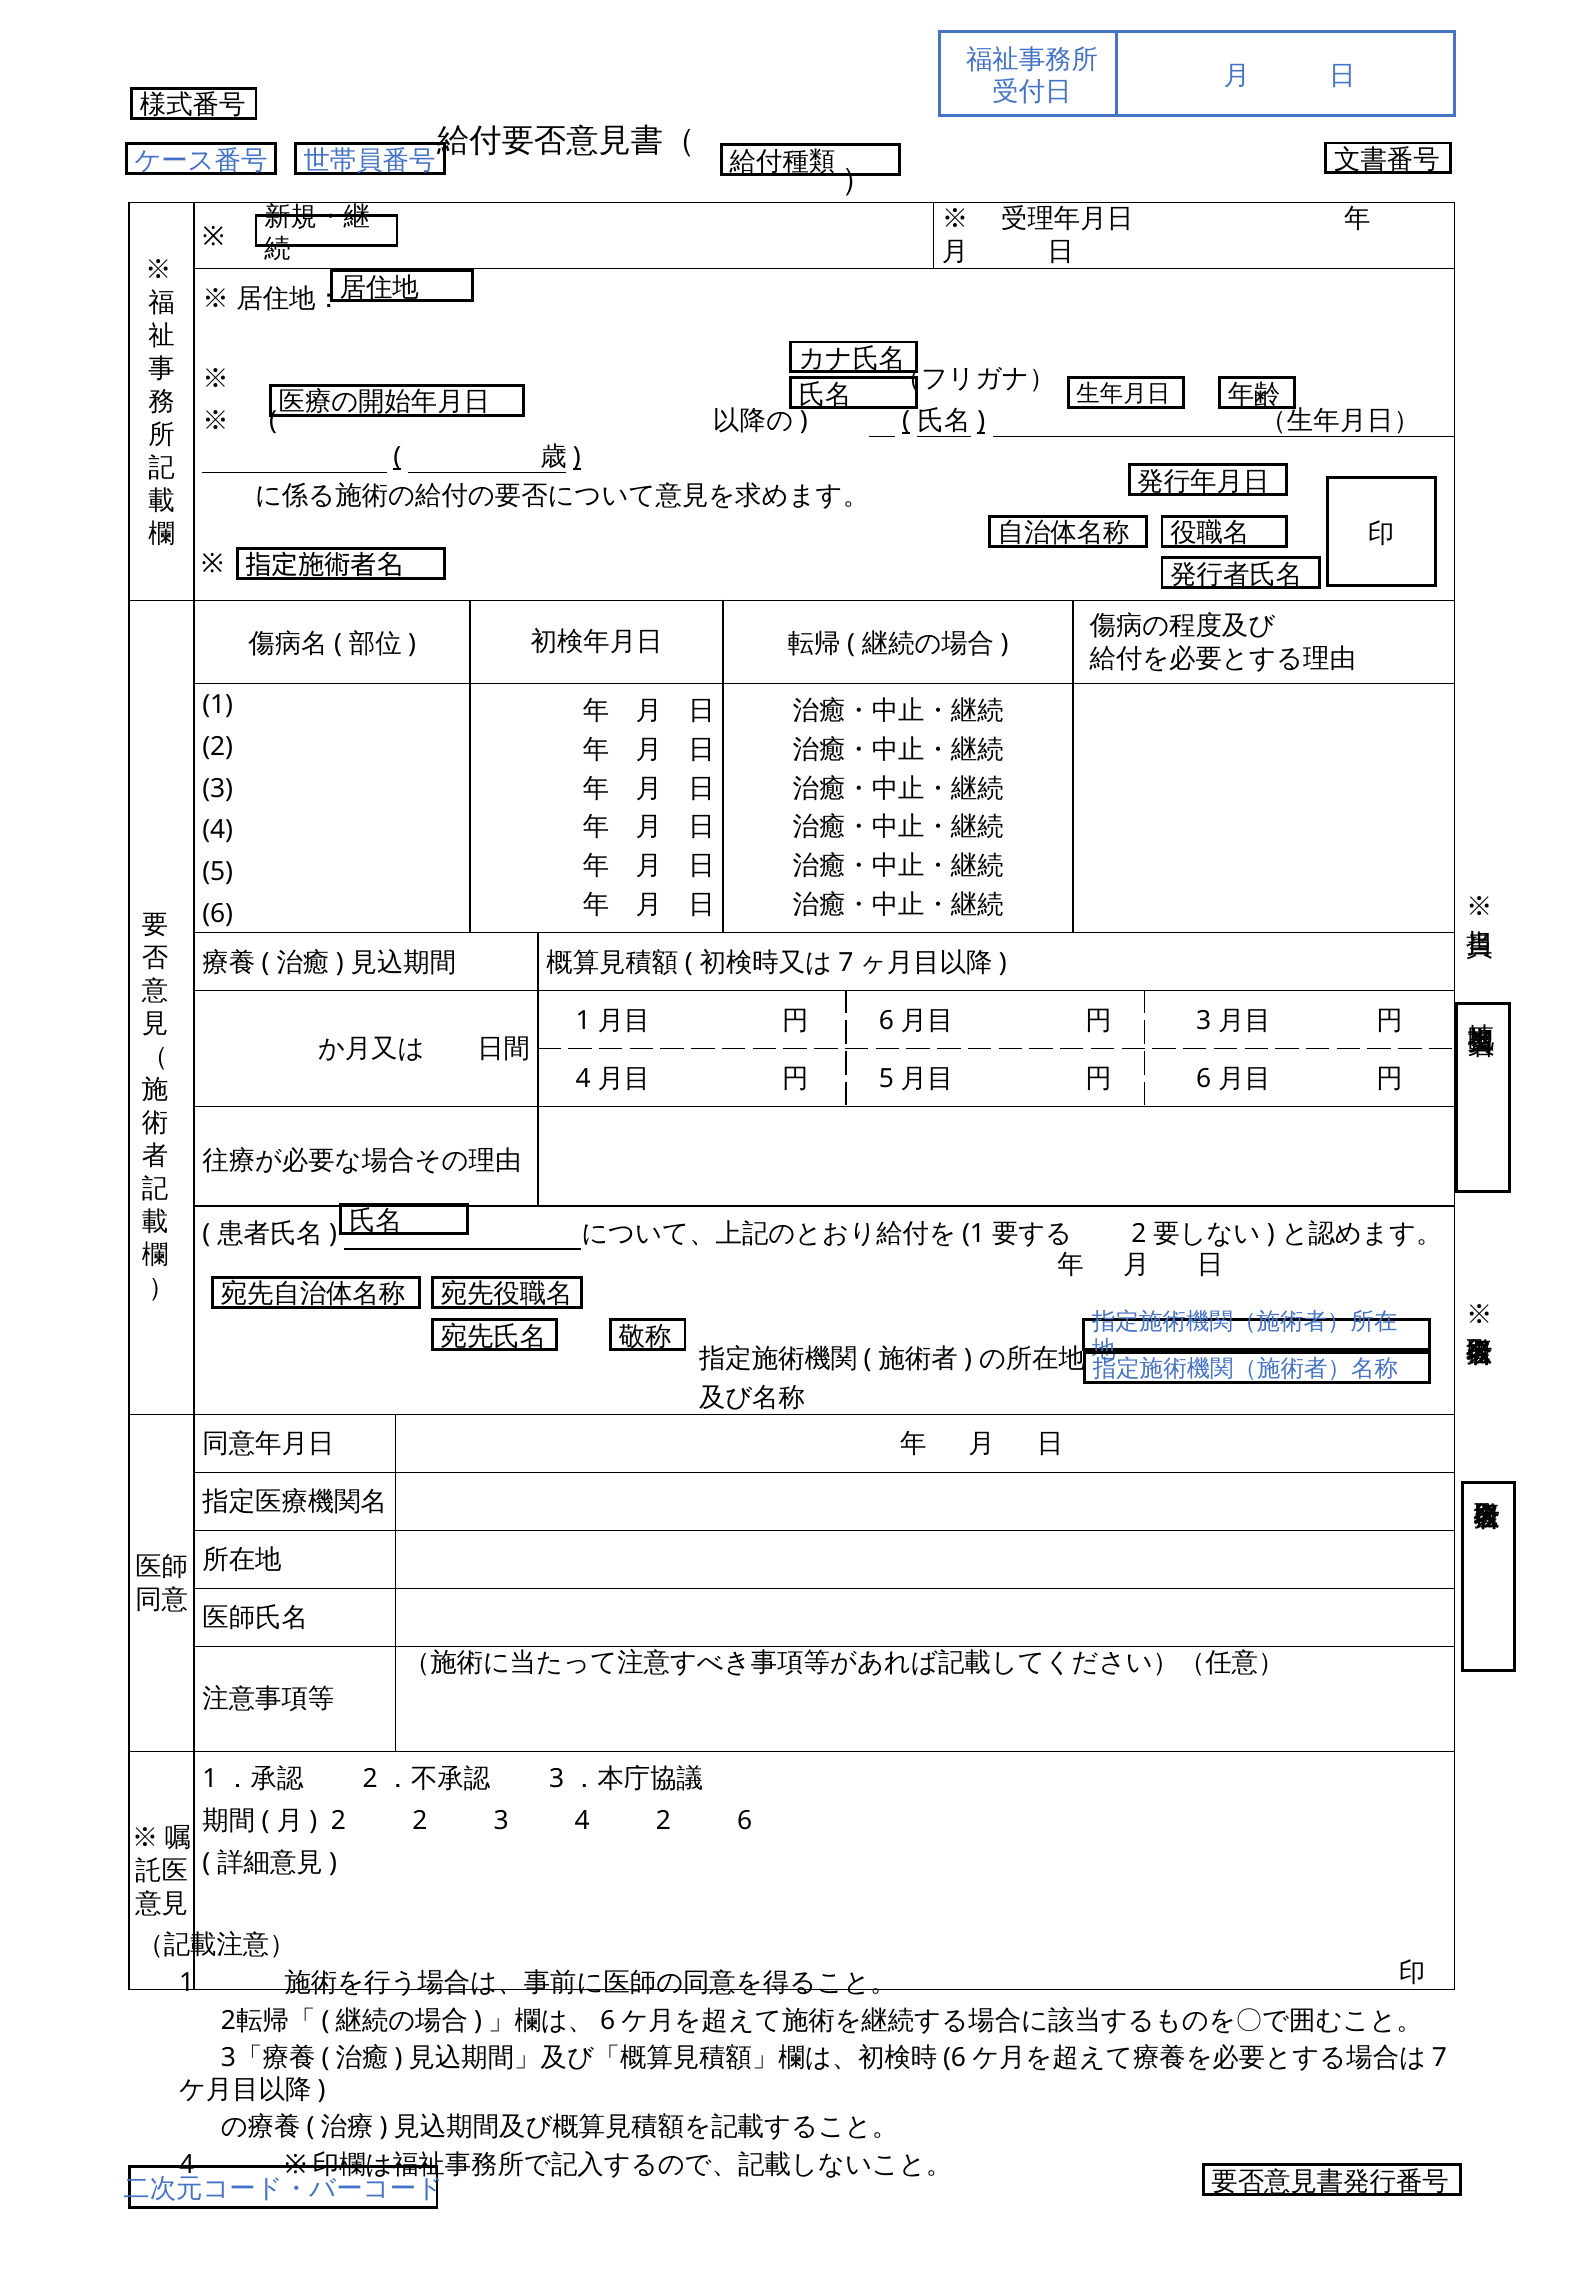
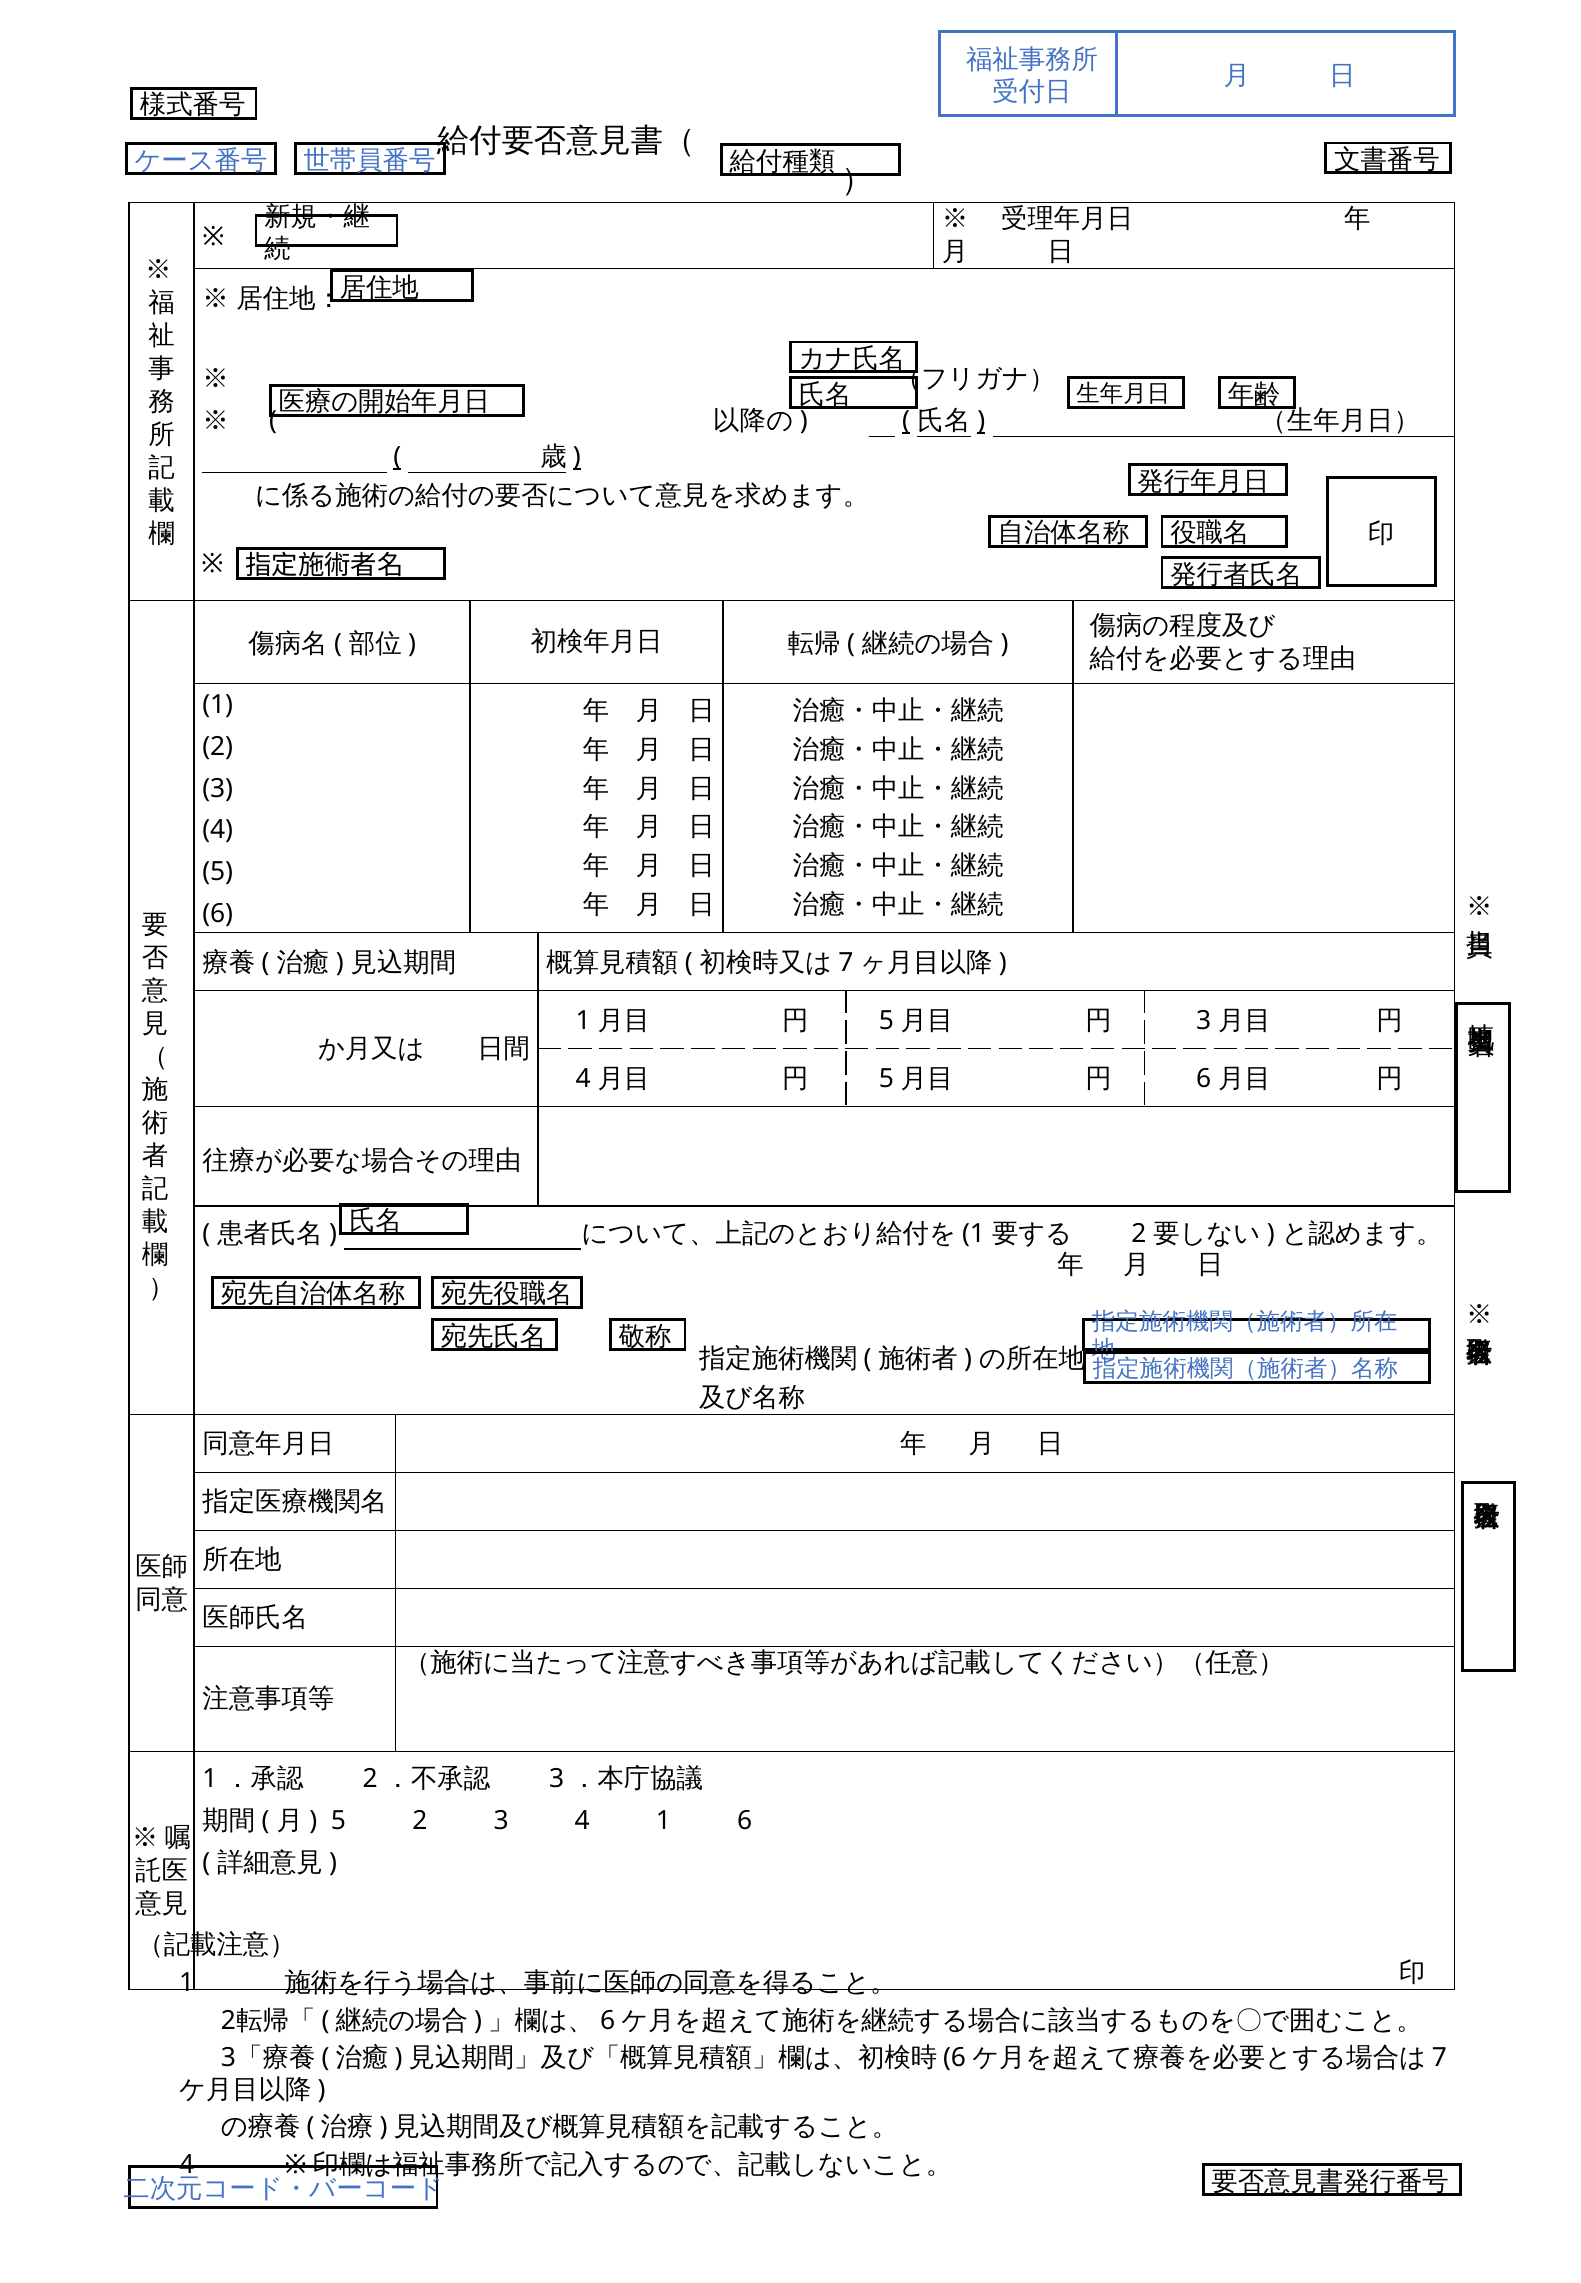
6: 6 -> 5 (886, 1021)
2: 2 -> 5 (338, 1821)
4 2: 2 -> 1 (663, 1821)
